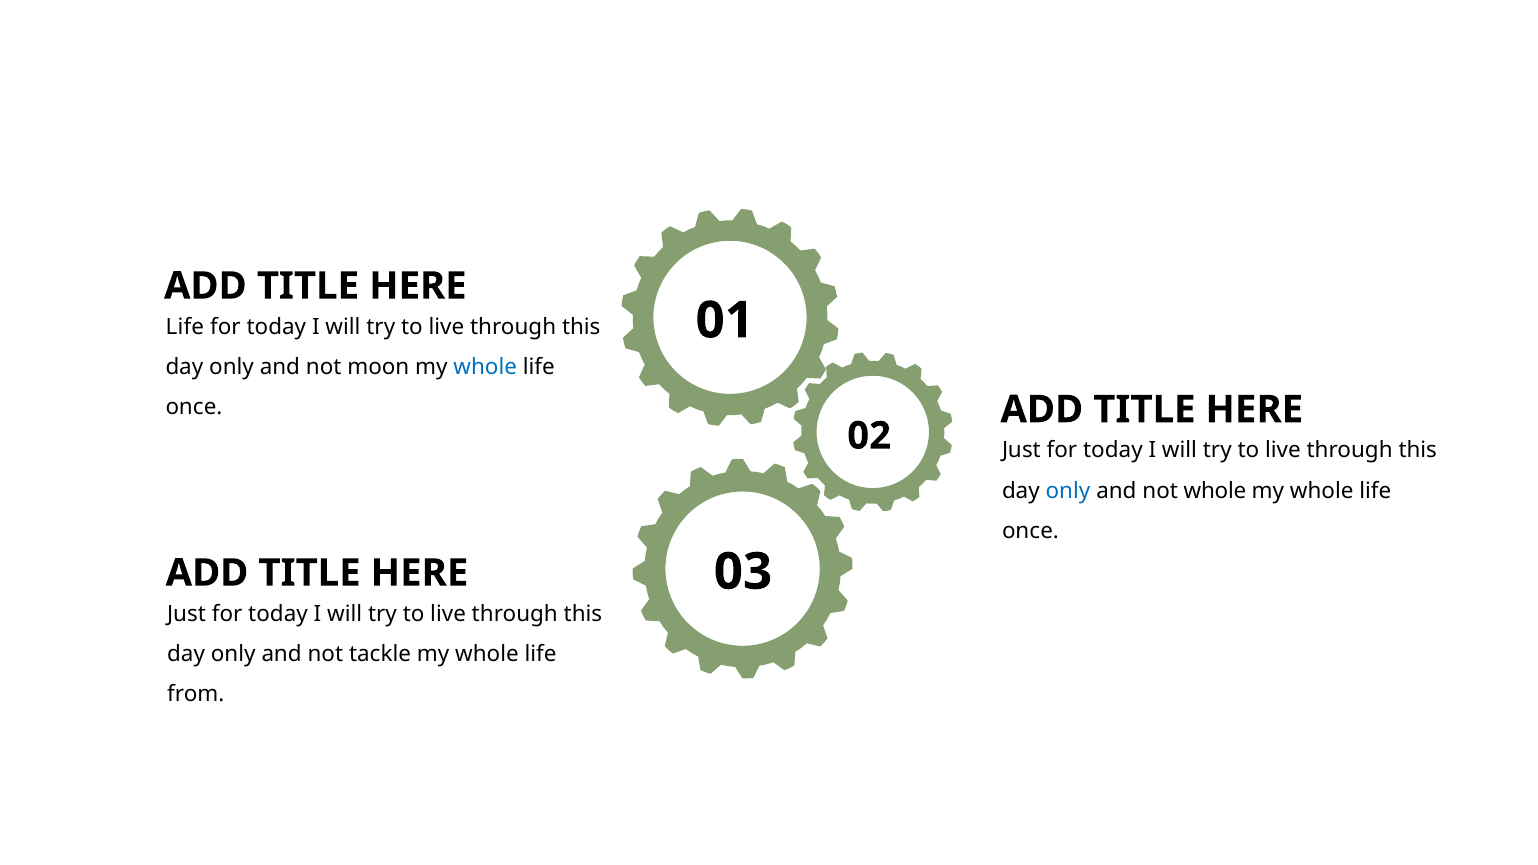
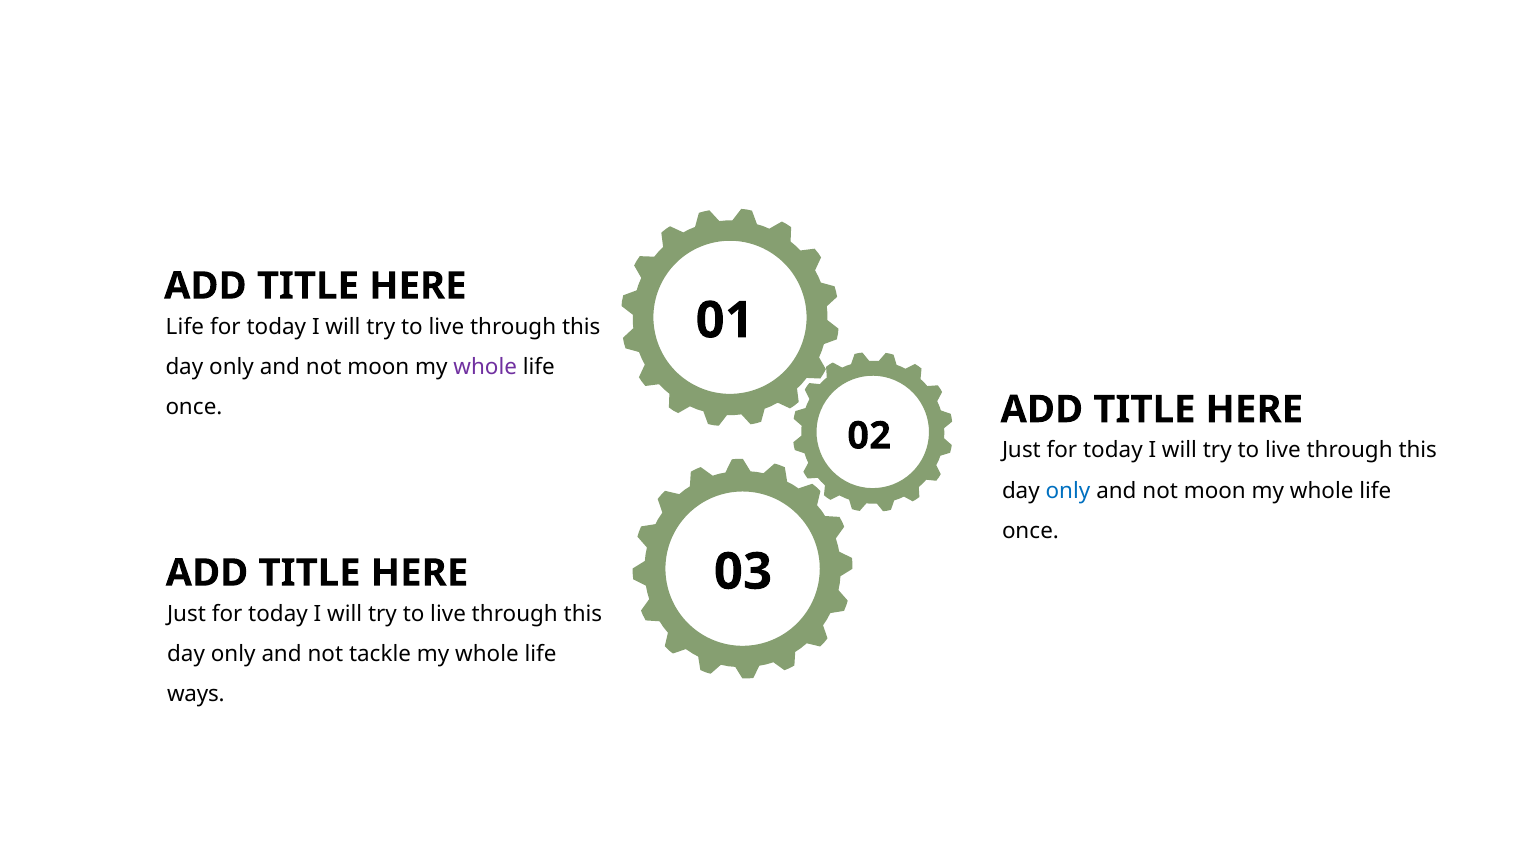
whole colour: blue -> purple (485, 367)
whole: whole -> moon (1215, 491)
from: from -> ways (196, 695)
